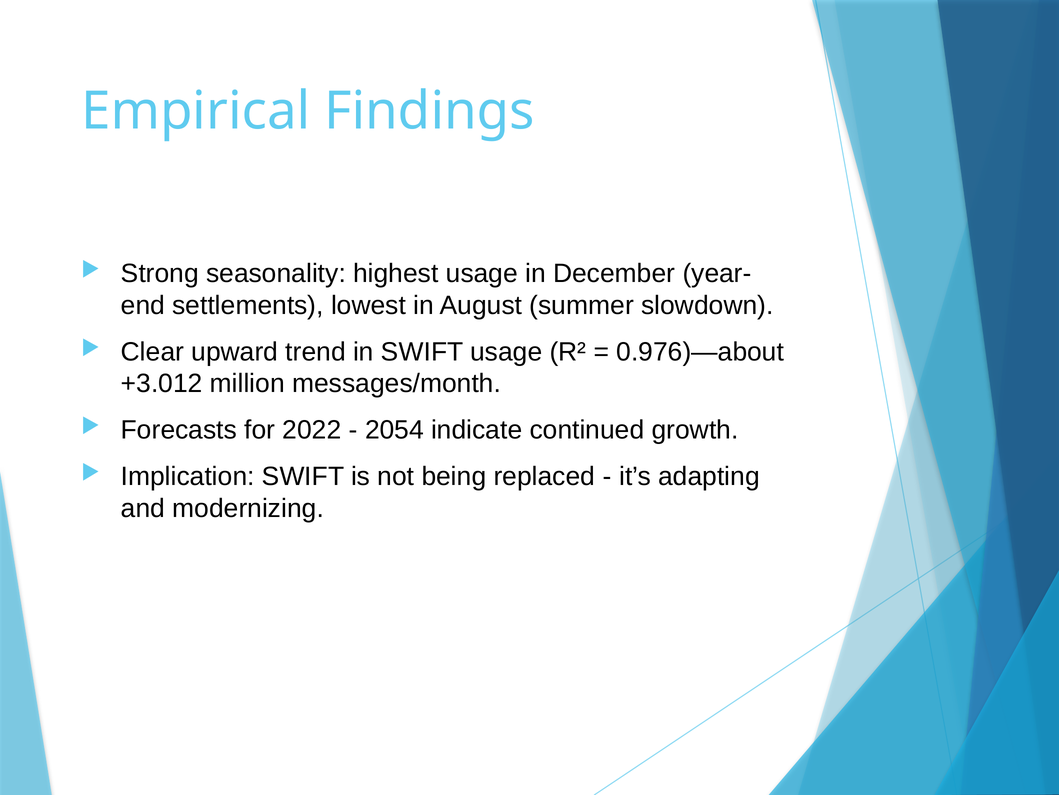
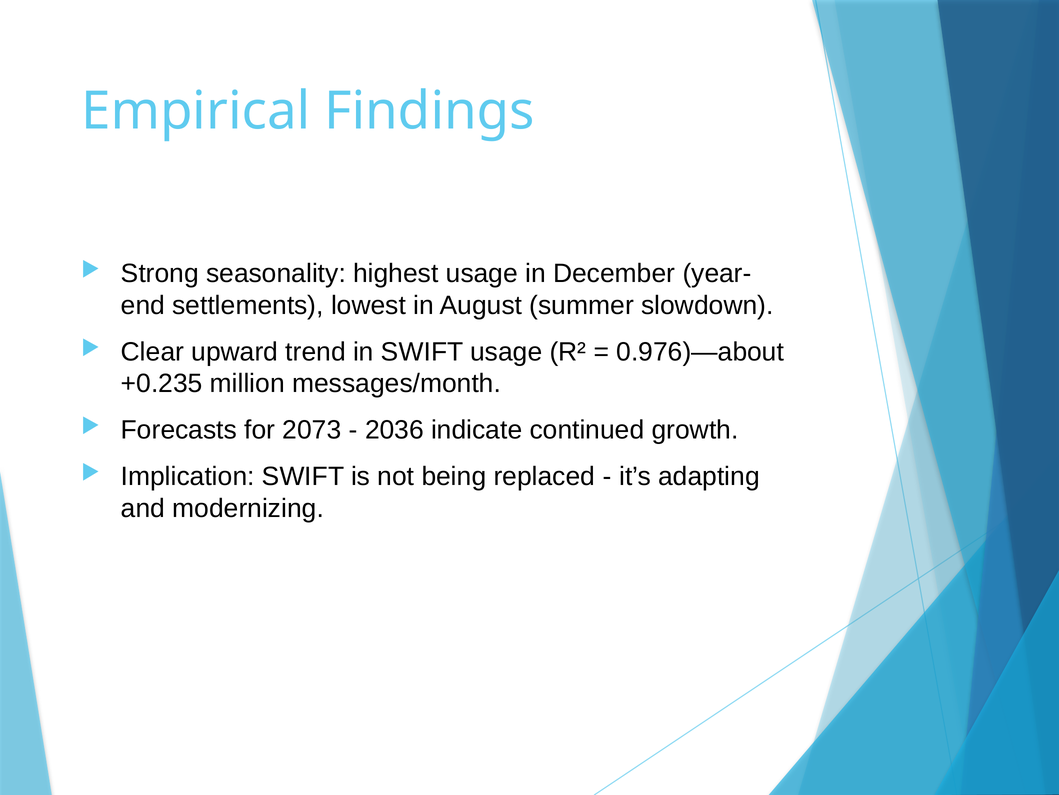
+3.012: +3.012 -> +0.235 (162, 383)
2022: 2022 -> 2073 (312, 430)
2054: 2054 -> 2036 (394, 430)
